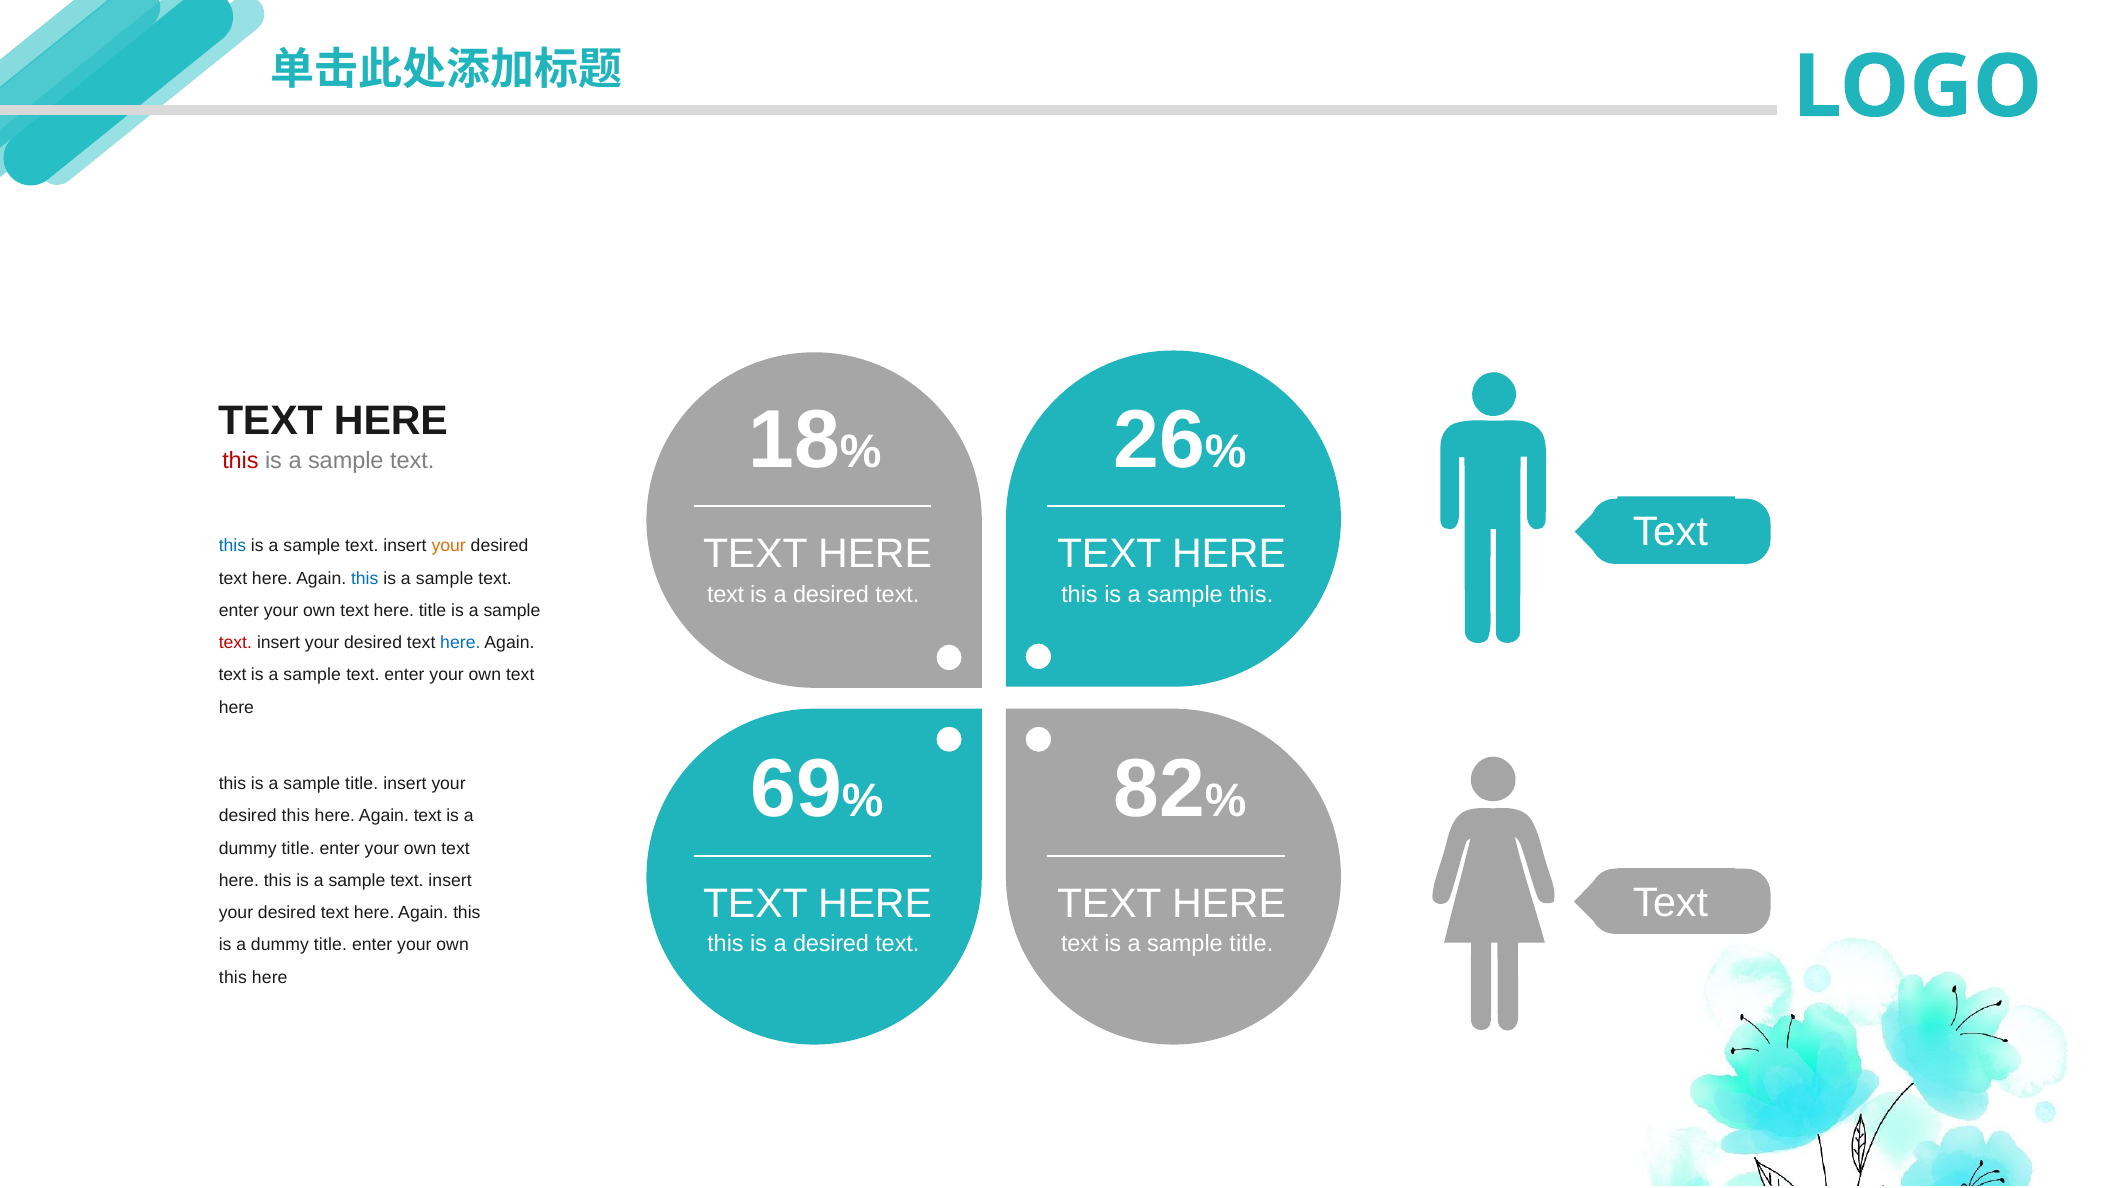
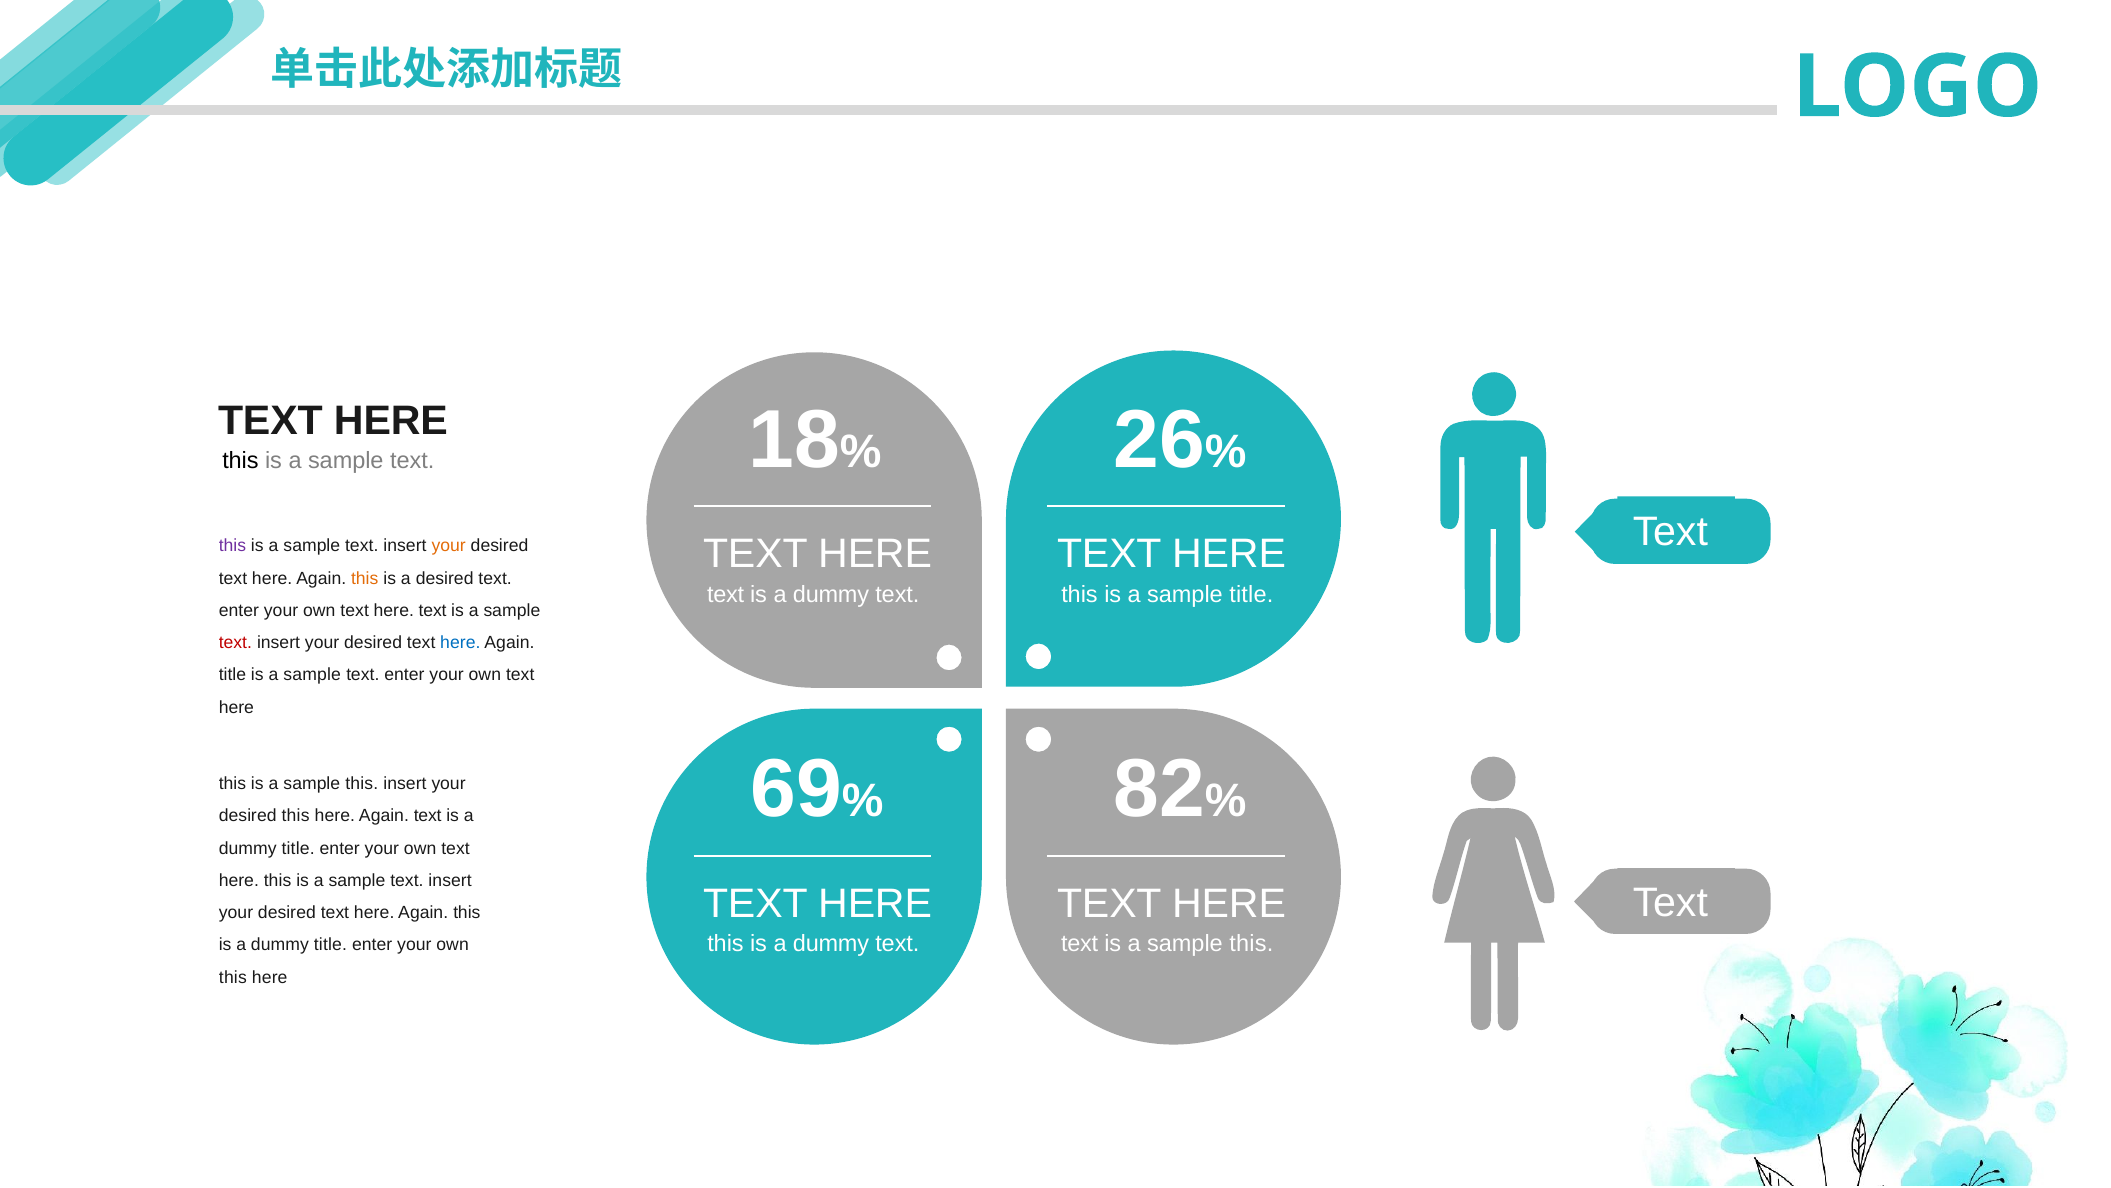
this colour: red -> black (240, 461)
this colour: blue -> purple (232, 546)
this colour: blue -> orange (365, 578)
sample: sample -> desired (445, 578)
desired: desired -> dummy (831, 594)
sample this: this -> title (1251, 594)
own text here title: title -> text (433, 610)
text: text -> title (232, 675)
title: title -> this (362, 783)
desired: desired -> dummy (831, 944)
title: title -> this (1251, 944)
